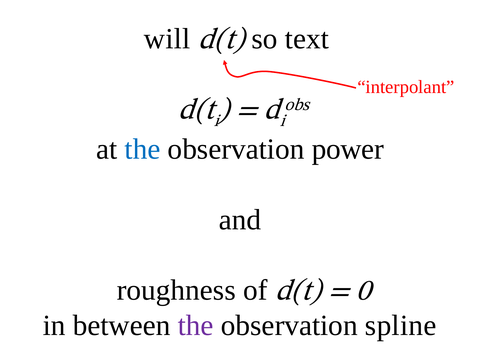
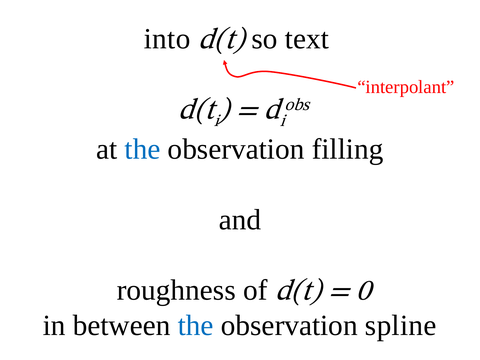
will: will -> into (167, 39)
power: power -> filling (348, 149)
the colour: purple -> blue (196, 325)
